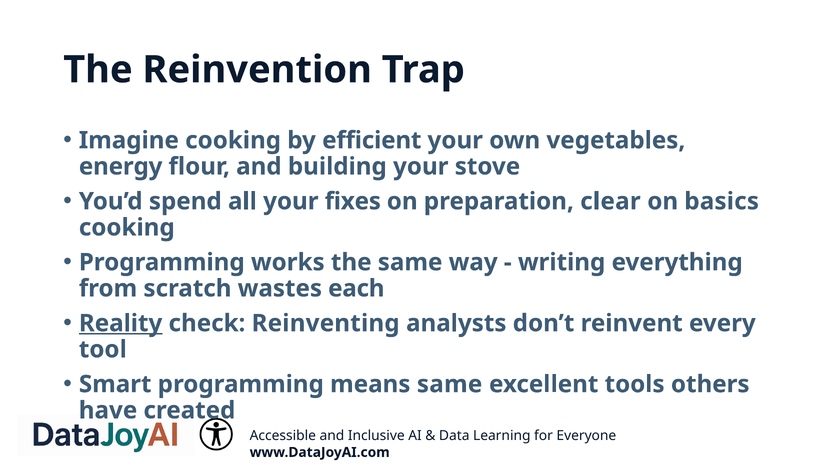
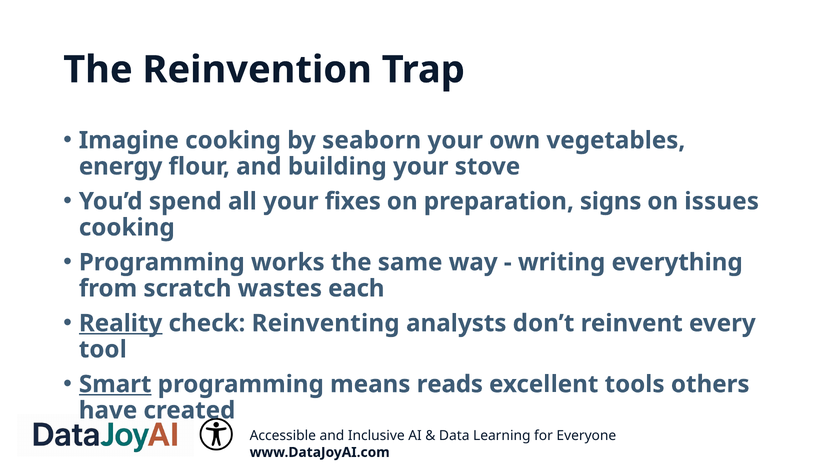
efficient: efficient -> seaborn (372, 140)
clear: clear -> signs (611, 201)
basics: basics -> issues (722, 201)
Smart underline: none -> present (115, 384)
means same: same -> reads (450, 384)
